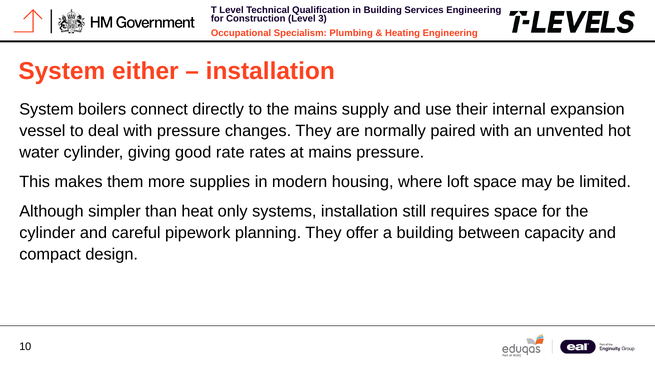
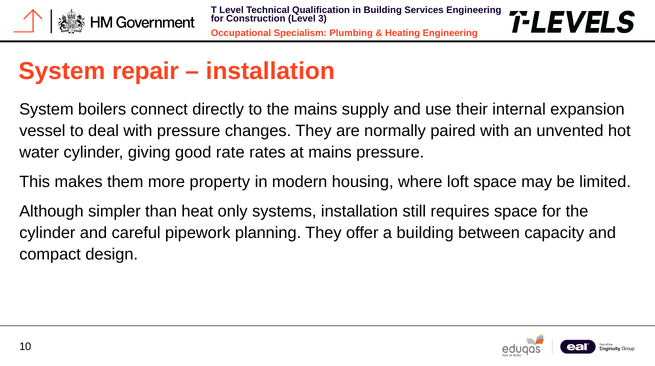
either: either -> repair (145, 71)
supplies: supplies -> property (220, 182)
